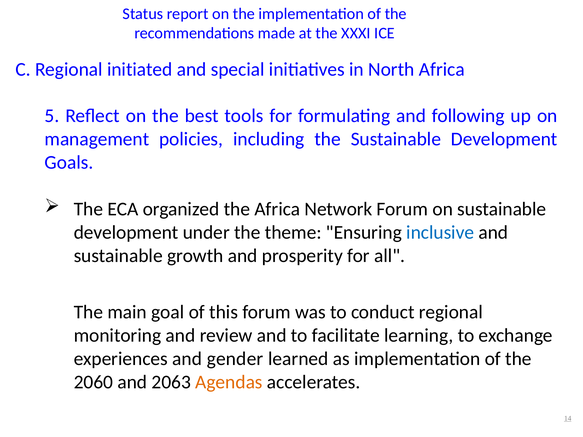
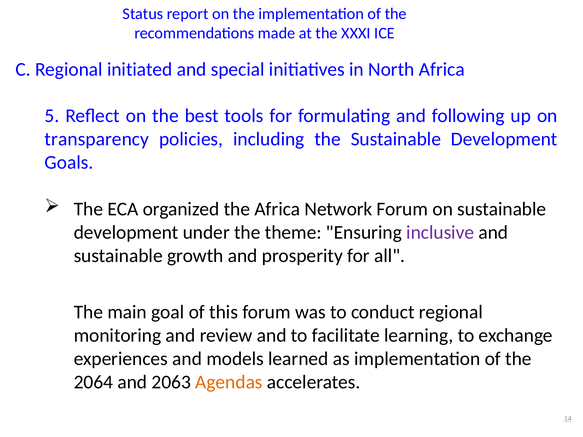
management: management -> transparency (97, 139)
inclusive colour: blue -> purple (440, 233)
gender: gender -> models (235, 359)
2060: 2060 -> 2064 (93, 382)
